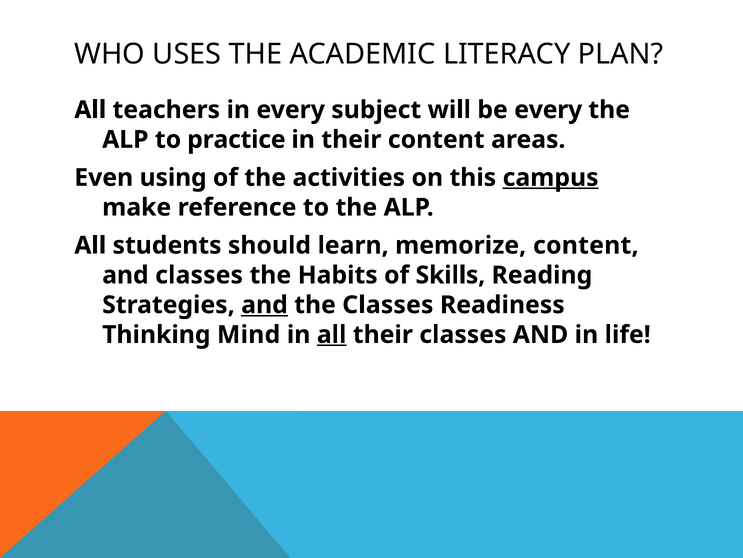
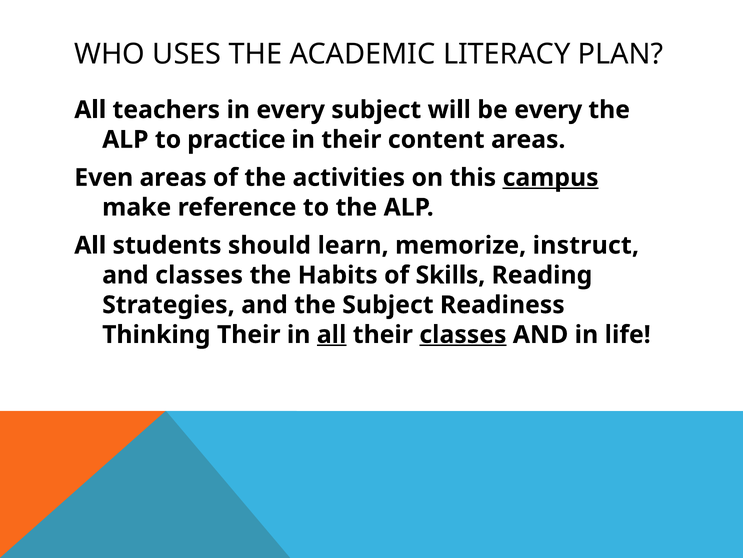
Even using: using -> areas (173, 177)
memorize content: content -> instruct (586, 245)
and underline: present -> none (264, 305)
the Classes: Classes -> Subject (388, 305)
Thinking Mind: Mind -> Their (249, 334)
classes underline: none -> present (463, 334)
